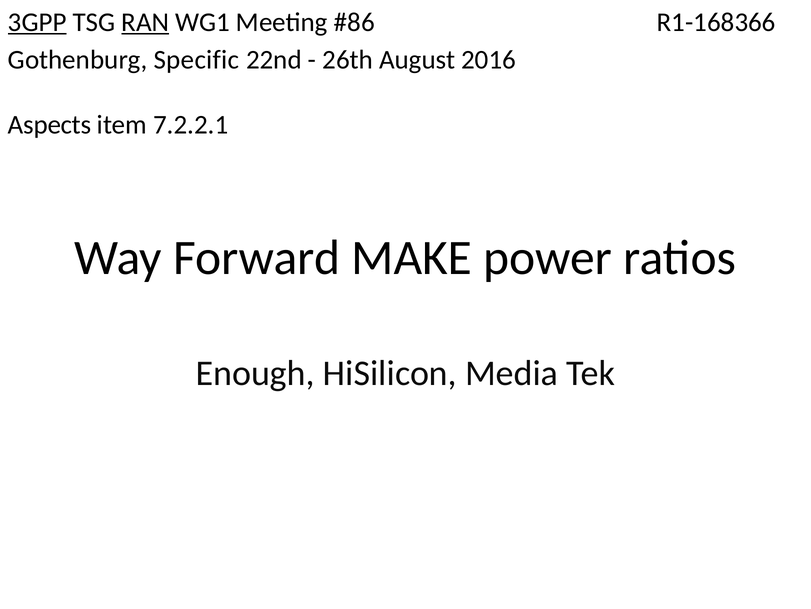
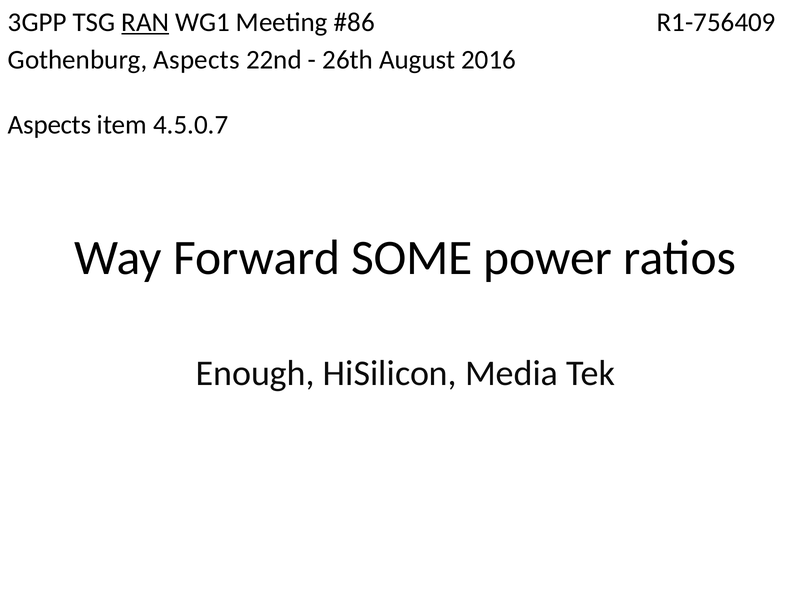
3GPP underline: present -> none (37, 22)
R1-168366: R1-168366 -> R1-756409 (716, 22)
Gothenburg Specific: Specific -> Aspects (197, 60)
7.2.2.1: 7.2.2.1 -> 4.5.0.7 (191, 125)
MAKE: MAKE -> SOME (412, 258)
